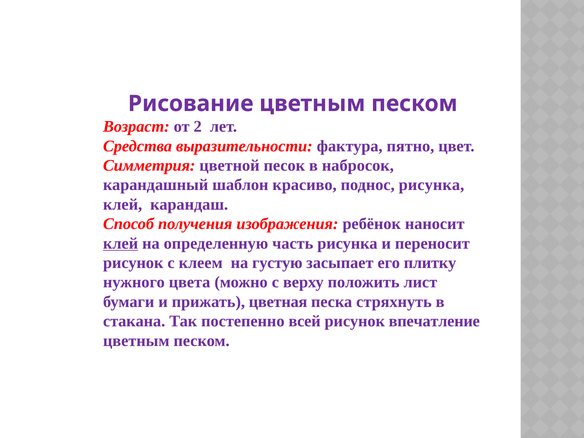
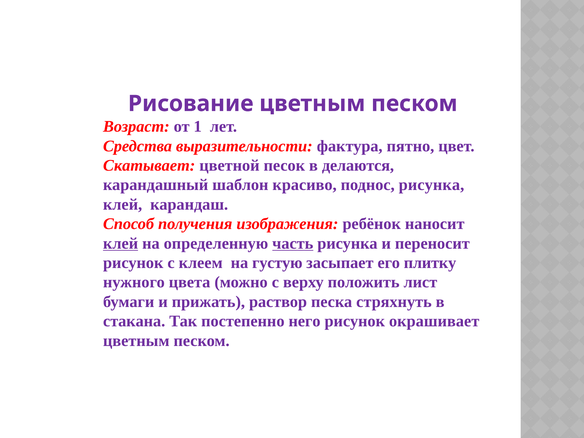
2: 2 -> 1 (198, 127)
Симметрия: Симметрия -> Скатывает (149, 165)
набросок: набросок -> делаются (358, 165)
часть underline: none -> present (293, 243)
цветная: цветная -> раствор (278, 302)
всей: всей -> него (305, 321)
впечатление: впечатление -> окрашивает (434, 321)
